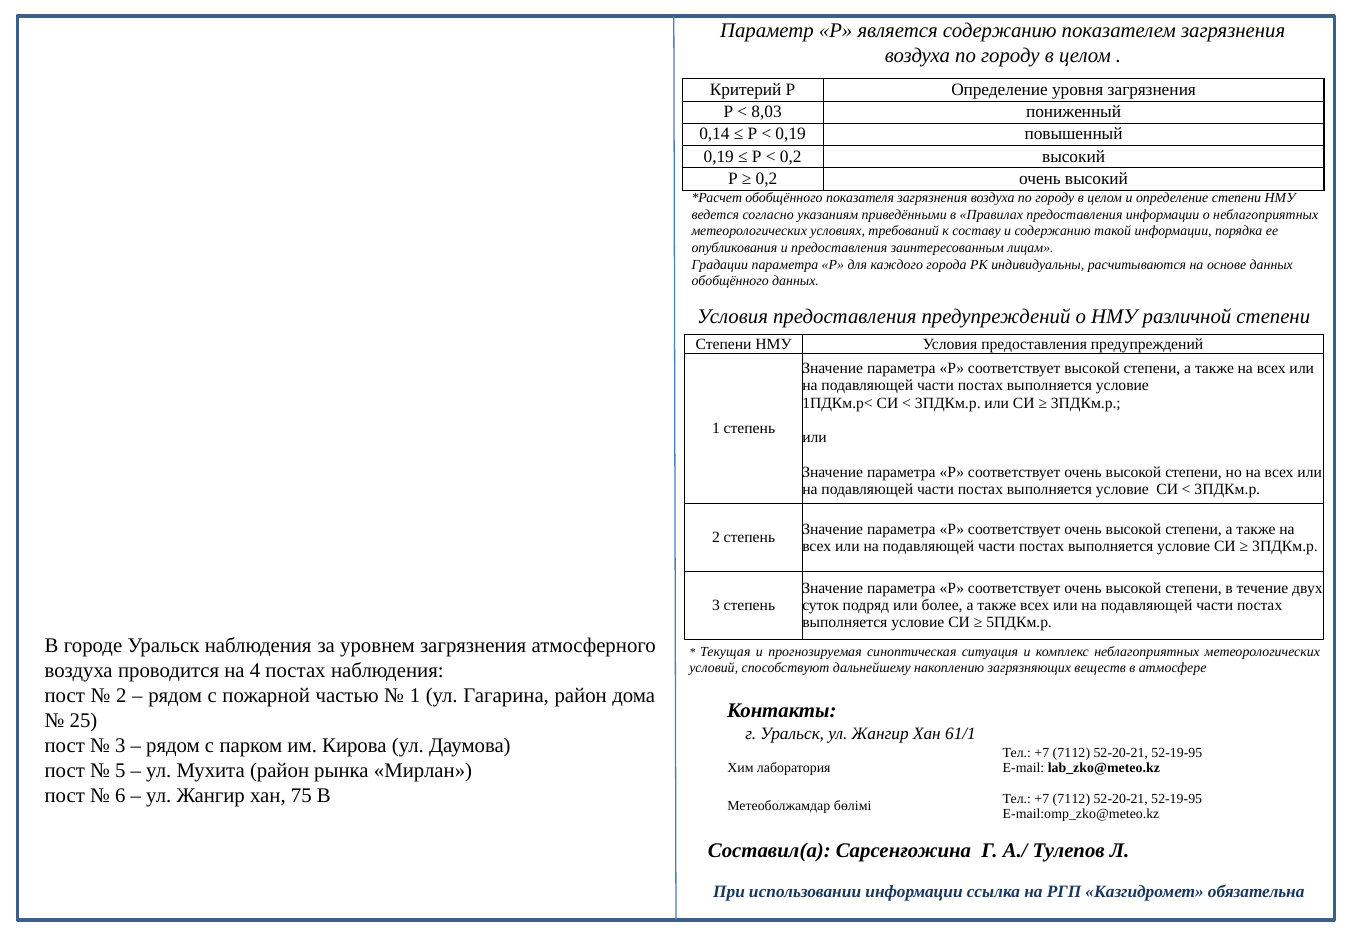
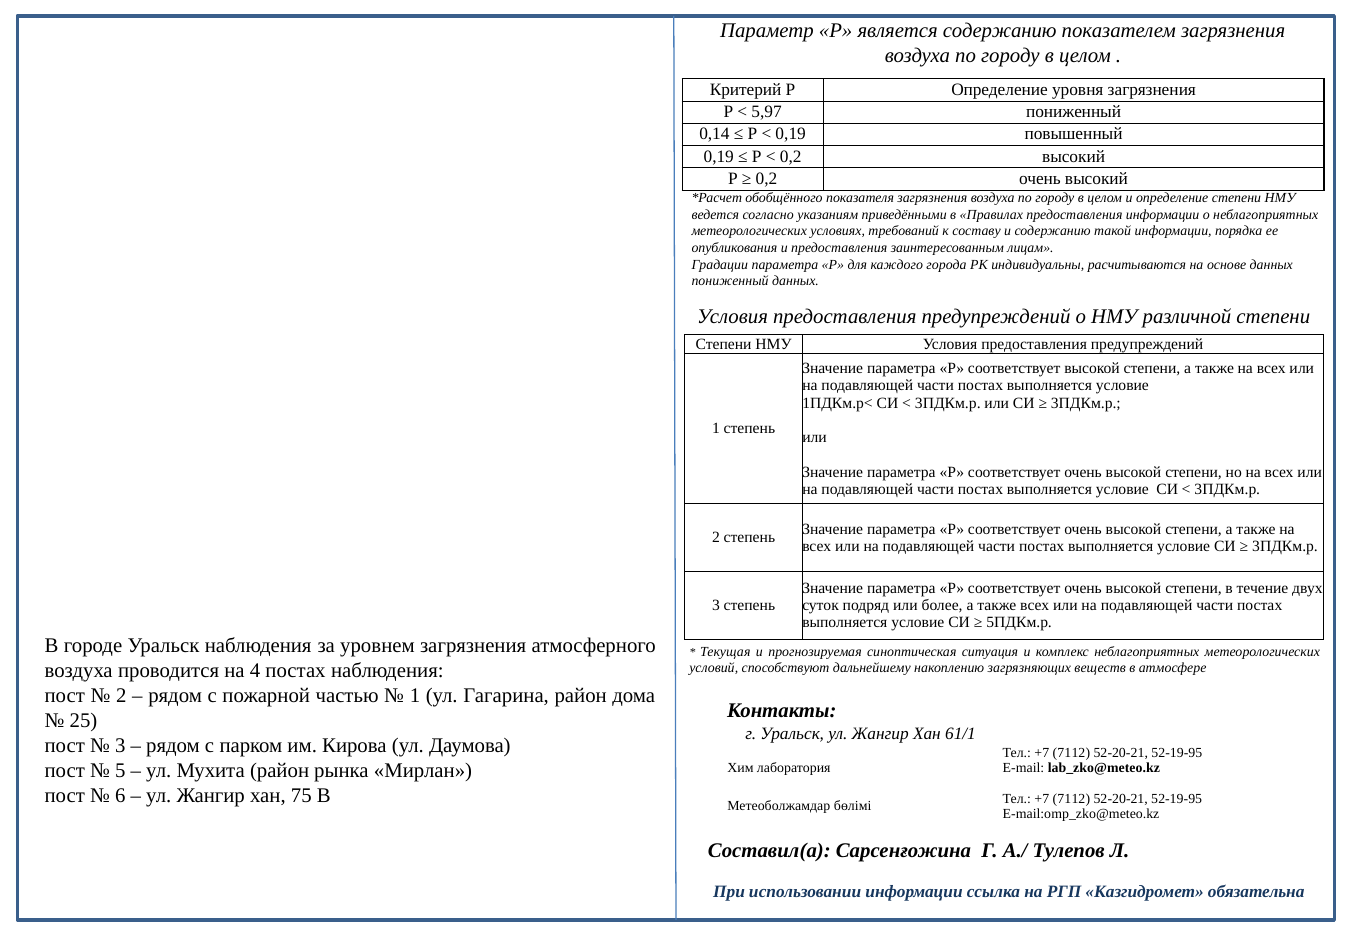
8,03: 8,03 -> 5,97 (767, 112)
обобщённого: обобщённого -> пониженный (730, 281)
